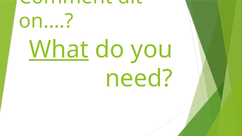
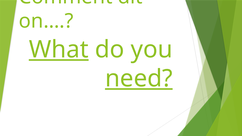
need underline: none -> present (139, 79)
